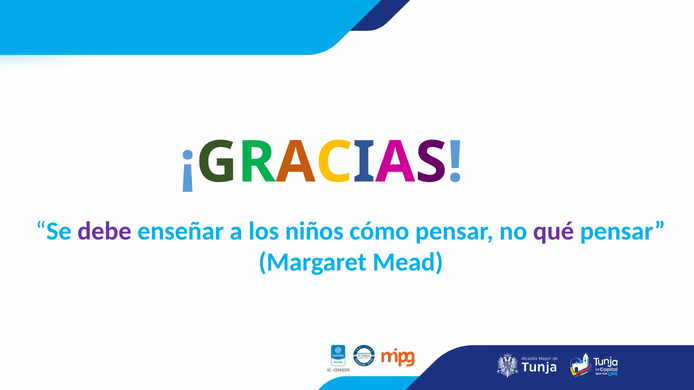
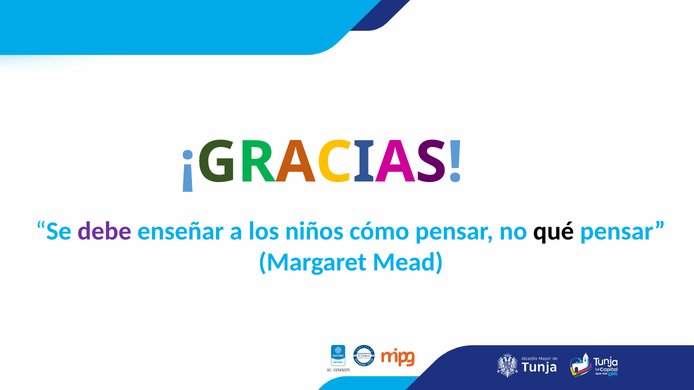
qué colour: purple -> black (554, 231)
